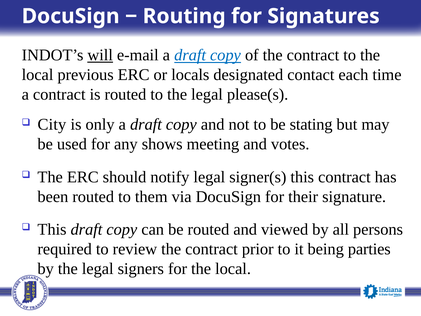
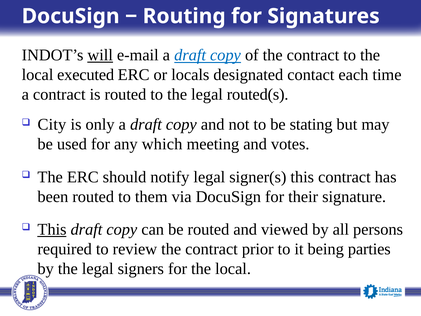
previous: previous -> executed (86, 75)
please(s: please(s -> routed(s (258, 94)
shows: shows -> which (162, 144)
This underline: none -> present (52, 229)
